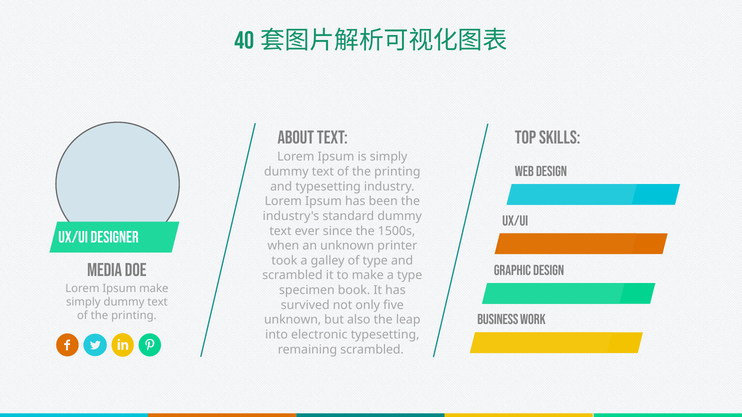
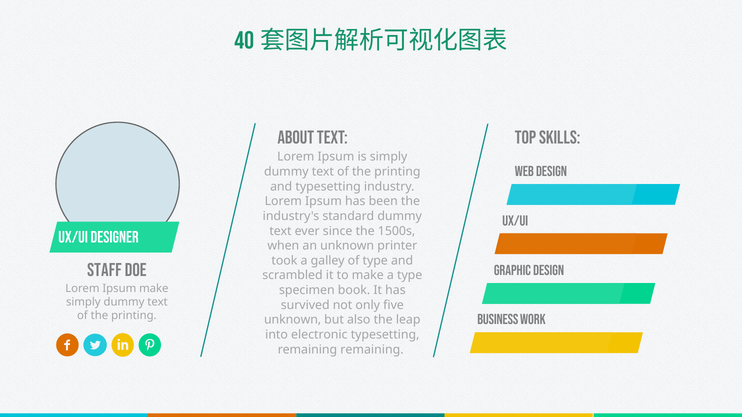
MEDIA: MEDIA -> STAFF (104, 270)
remaining scrambled: scrambled -> remaining (372, 350)
